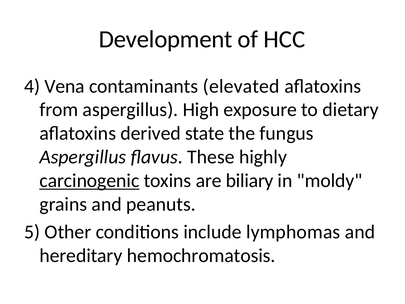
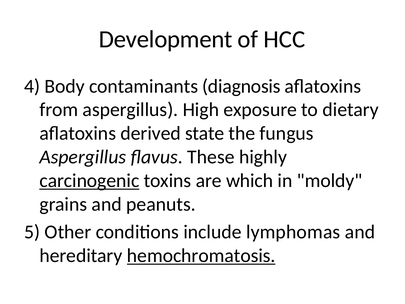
Vena: Vena -> Body (65, 86)
elevated: elevated -> diagnosis (241, 86)
biliary: biliary -> which (250, 181)
hemochromatosis underline: none -> present (201, 256)
